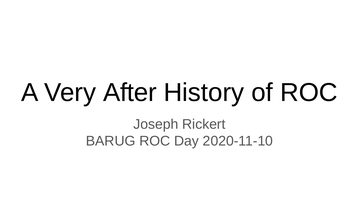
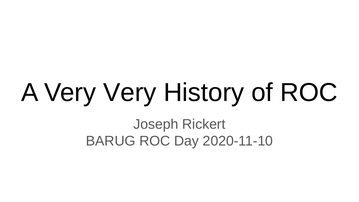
Very After: After -> Very (130, 92)
